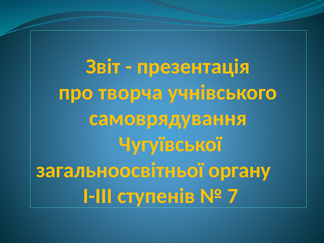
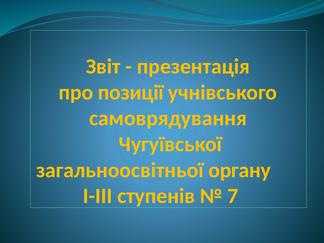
творча: творча -> позиції (131, 92)
